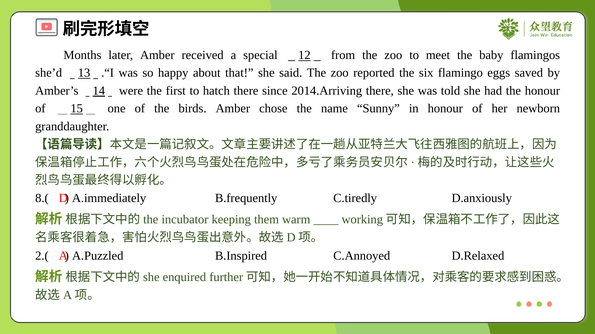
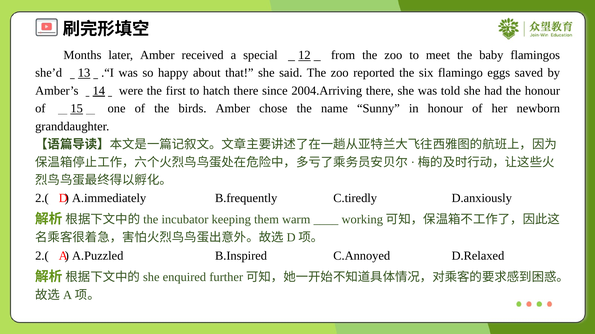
2014.Arriving: 2014.Arriving -> 2004.Arriving (327, 91)
8.(: 8.( -> 2.( (42, 199)
